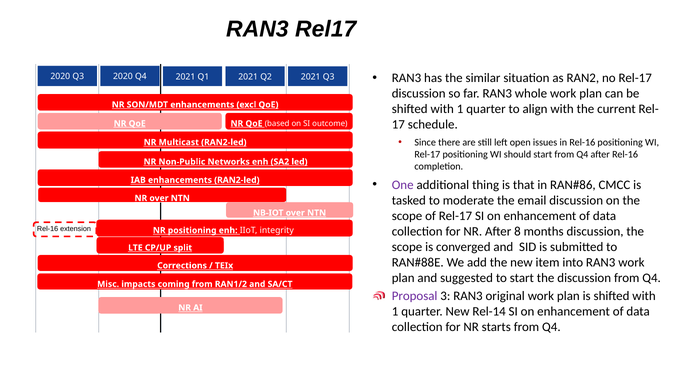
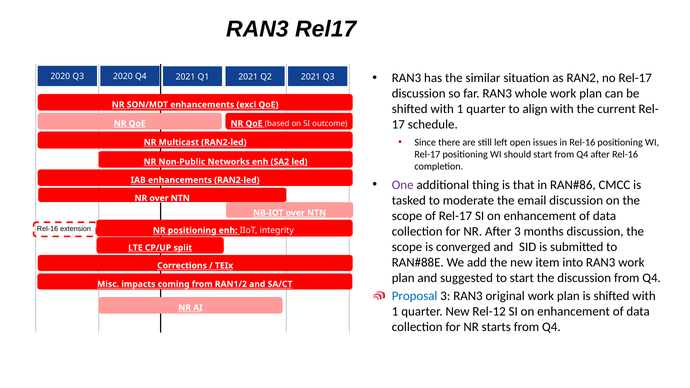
After 8: 8 -> 3 (517, 231)
Proposal colour: purple -> blue (415, 296)
Rel-14: Rel-14 -> Rel-12 (489, 312)
